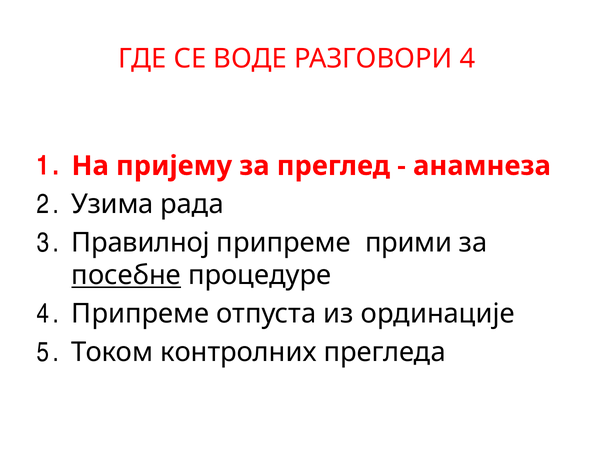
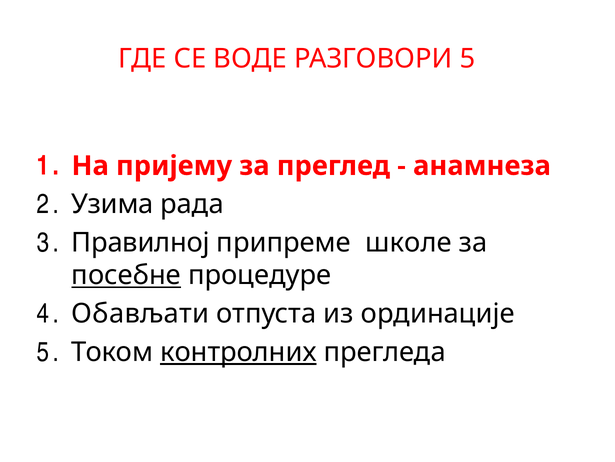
РАЗГОВОРИ 4: 4 -> 5 (467, 59)
прими: прими -> школе (408, 242)
Припреме: Припреме -> Обављати (140, 313)
контролних underline: none -> present (238, 352)
